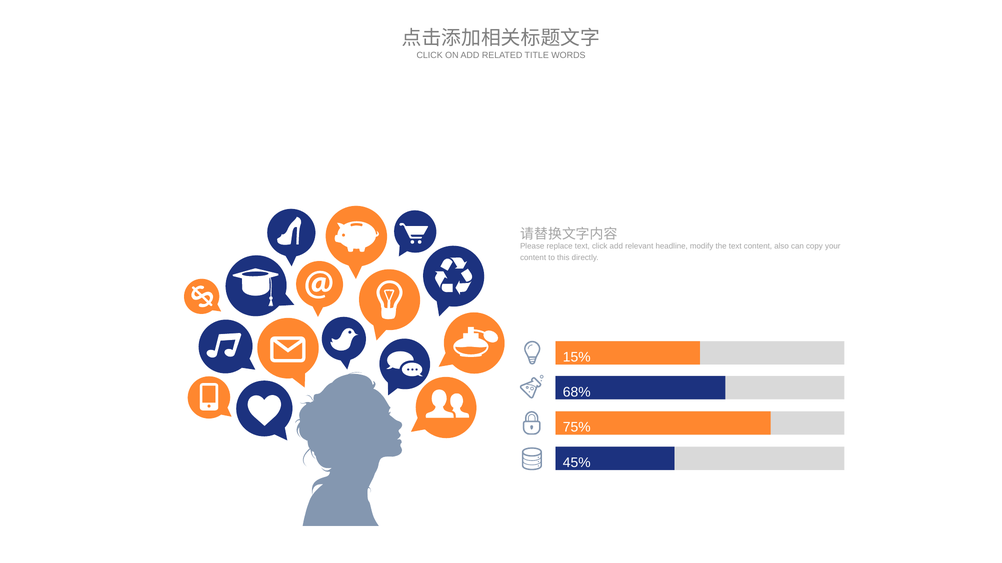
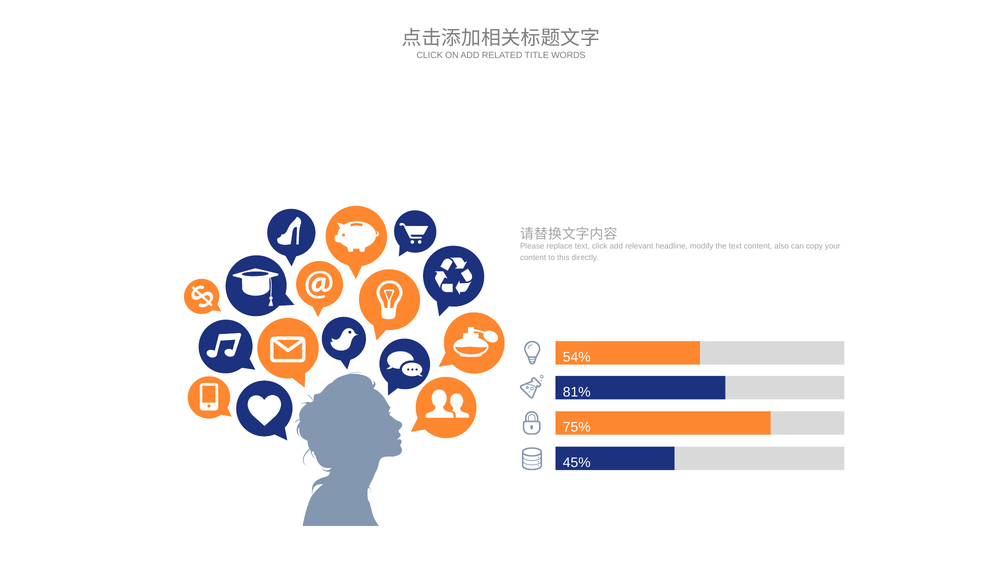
15%: 15% -> 54% (577, 358)
68%: 68% -> 81% (577, 392)
